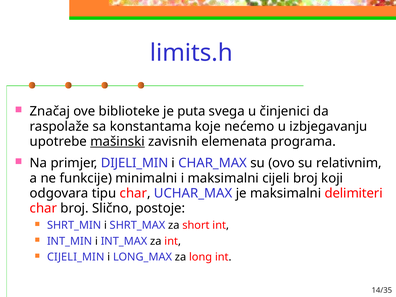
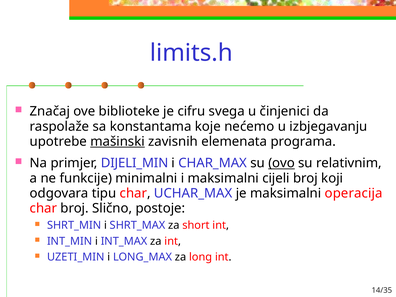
puta: puta -> cifru (191, 111)
ovo underline: none -> present (282, 163)
delimiteri: delimiteri -> operacija (354, 193)
CIJELI_MIN: CIJELI_MIN -> UZETI_MIN (76, 257)
